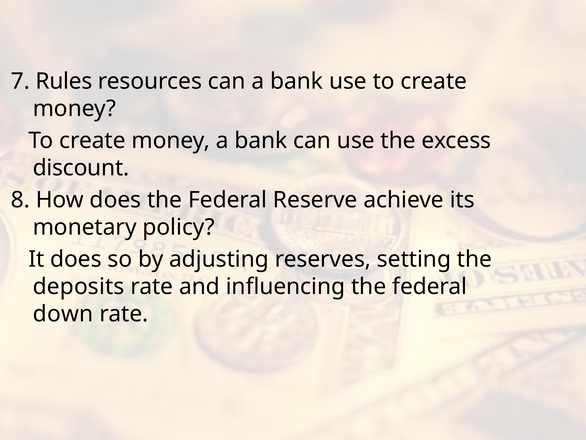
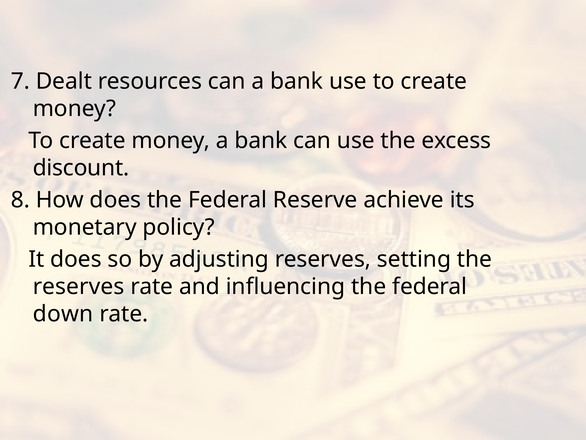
Rules: Rules -> Dealt (64, 81)
deposits: deposits -> reserves (79, 286)
